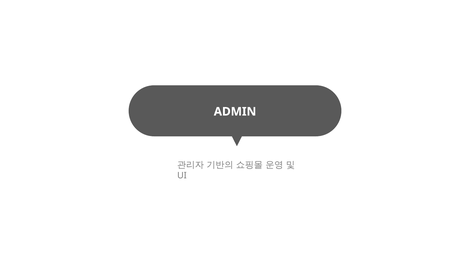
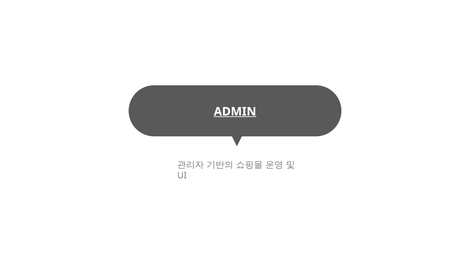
ADMIN underline: none -> present (235, 112)
